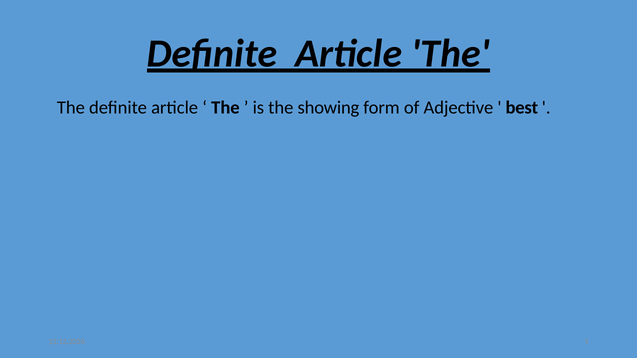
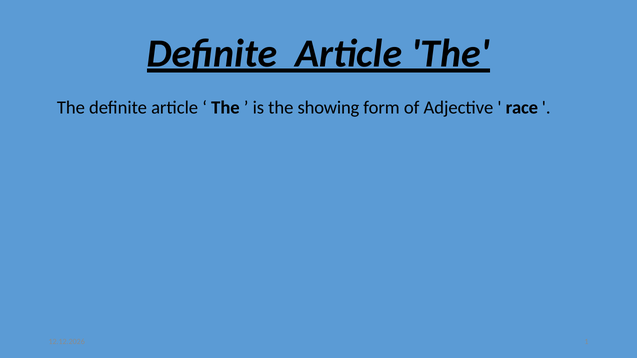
best: best -> race (522, 108)
